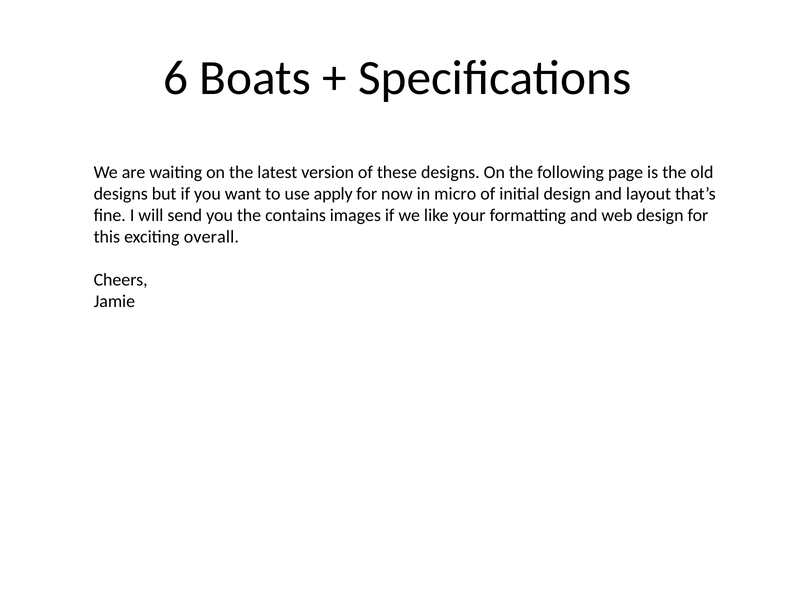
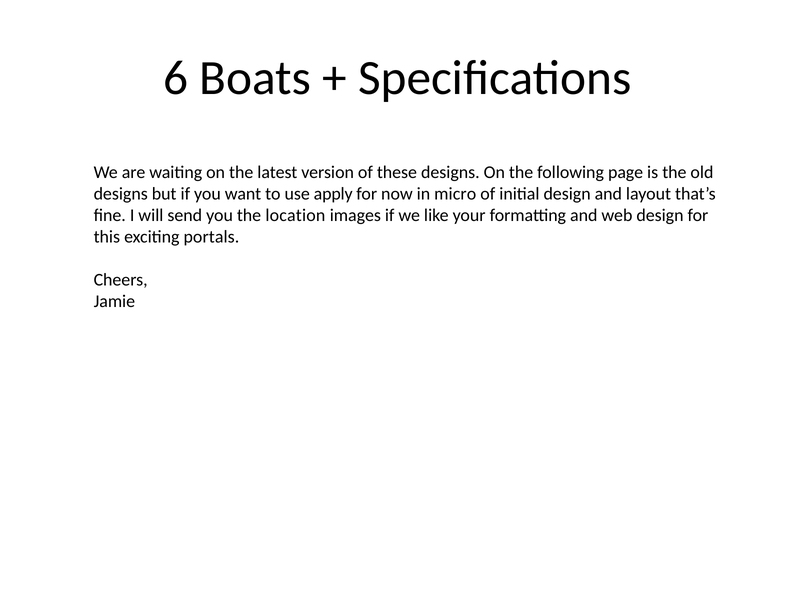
contains: contains -> location (295, 215)
overall: overall -> portals (211, 237)
